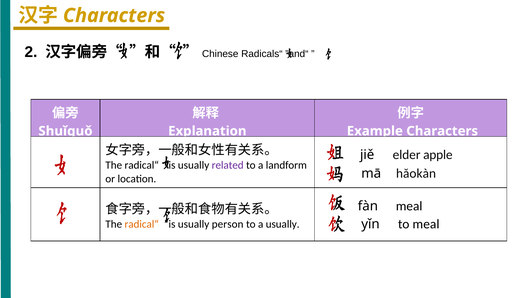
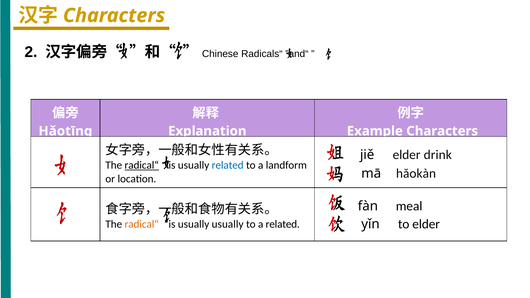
Shuǐɡuǒ: Shuǐɡuǒ -> Hǎotīng (65, 131)
apple: apple -> drink (438, 155)
radical“ underline: none -> present (142, 165)
related colour: purple -> blue (228, 165)
usually person: person -> usually (228, 224)
a usually: usually -> related (283, 224)
to meal: meal -> elder (426, 224)
